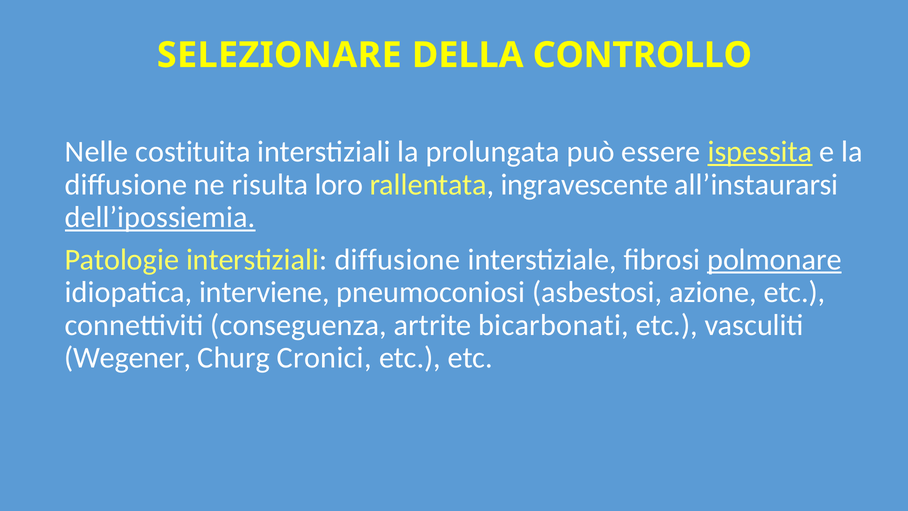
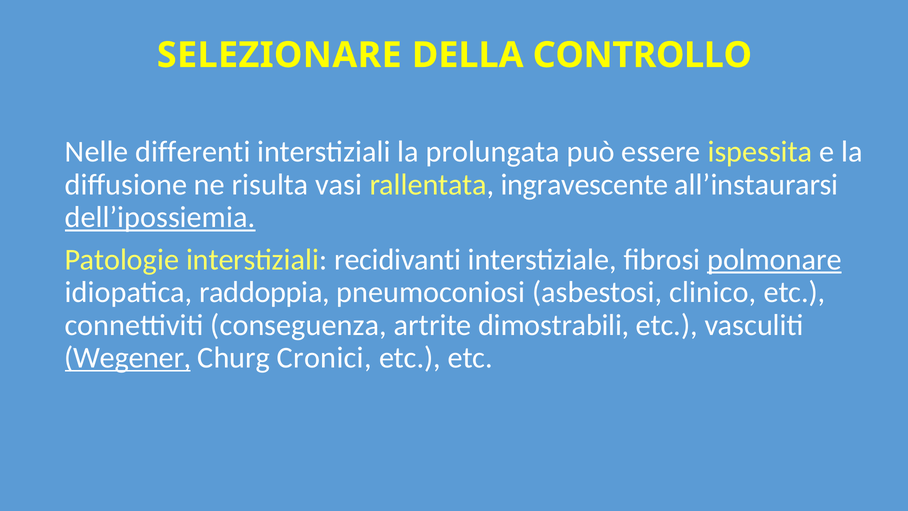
costituita: costituita -> differenti (193, 152)
ispessita underline: present -> none (760, 152)
loro: loro -> vasi (339, 185)
interstiziali diffusione: diffusione -> recidivanti (398, 259)
interviene: interviene -> raddoppia (264, 292)
azione: azione -> clinico (713, 292)
bicarbonati: bicarbonati -> dimostrabili (554, 325)
Wegener underline: none -> present (128, 358)
